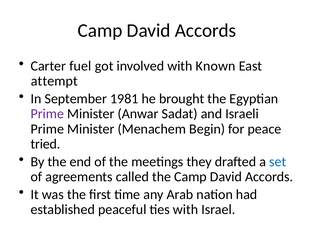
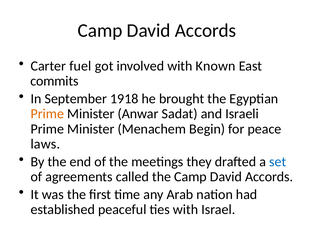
attempt: attempt -> commits (54, 81)
1981: 1981 -> 1918 (124, 99)
Prime colour: purple -> orange (47, 114)
tried: tried -> laws (45, 144)
